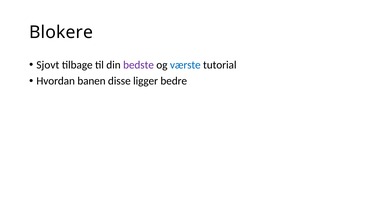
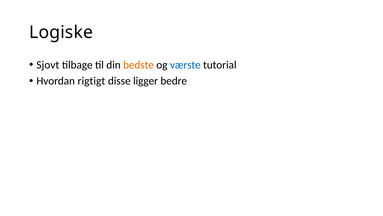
Blokere: Blokere -> Logiske (61, 32)
bedste colour: purple -> orange (139, 65)
banen: banen -> rigtigt (91, 81)
